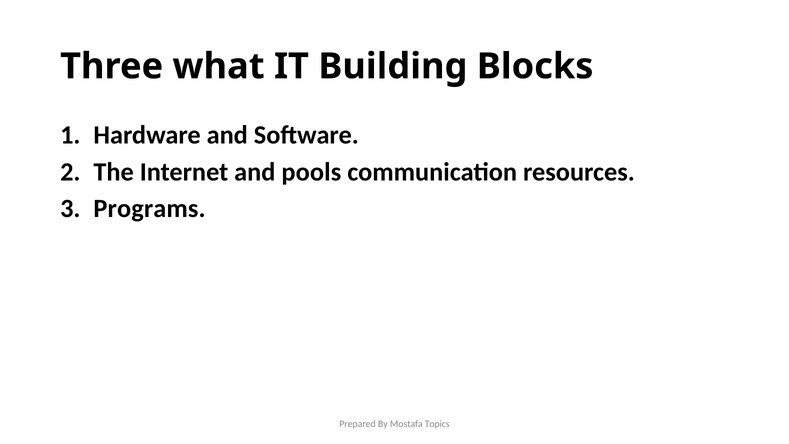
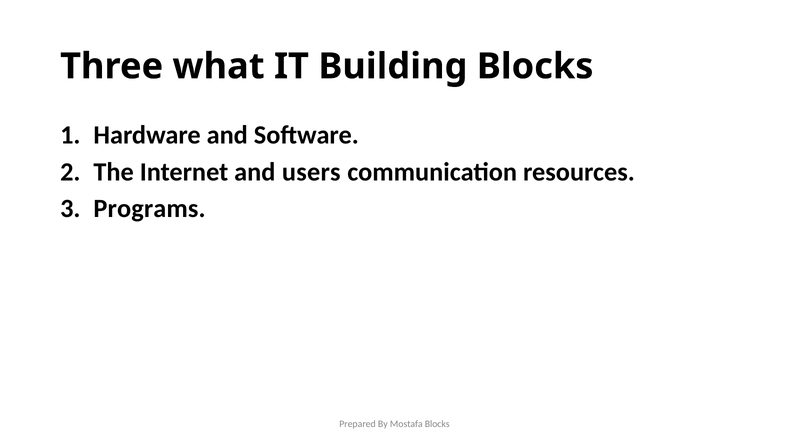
pools: pools -> users (311, 172)
Mostafa Topics: Topics -> Blocks (437, 424)
